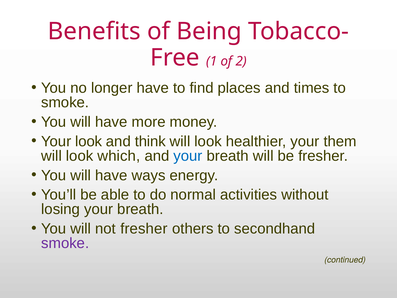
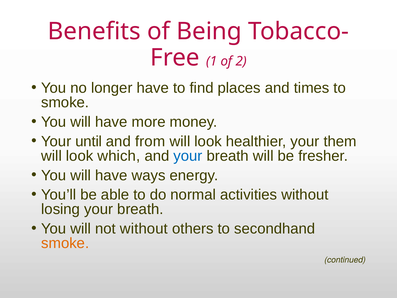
Your look: look -> until (89, 141)
think: think -> from (150, 141)
not fresher: fresher -> without (144, 229)
smoke colour: purple -> orange (65, 243)
